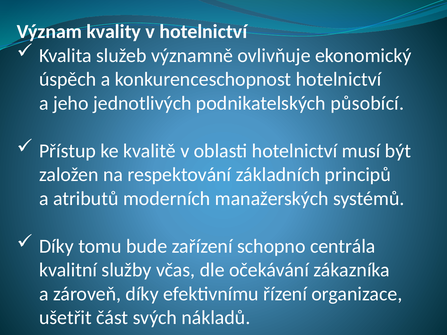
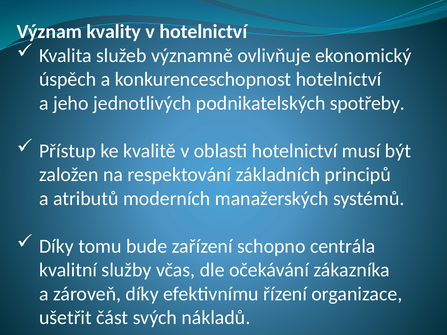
působící: působící -> spotřeby (367, 103)
